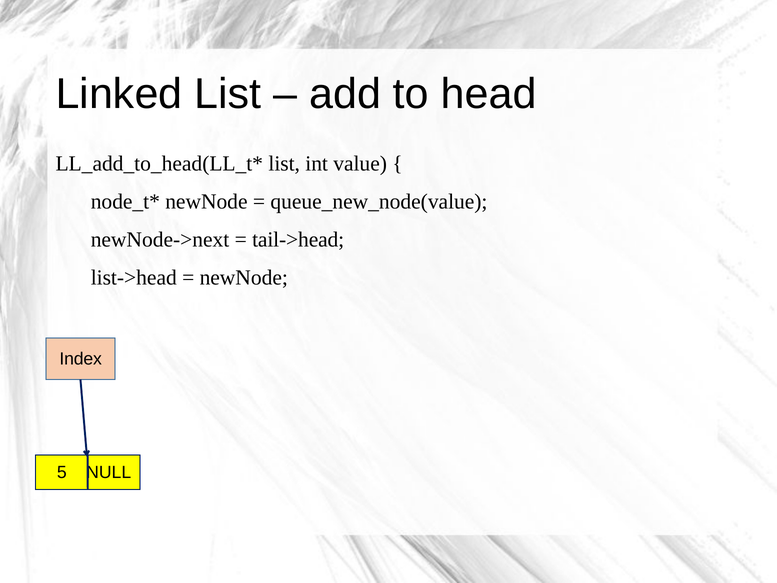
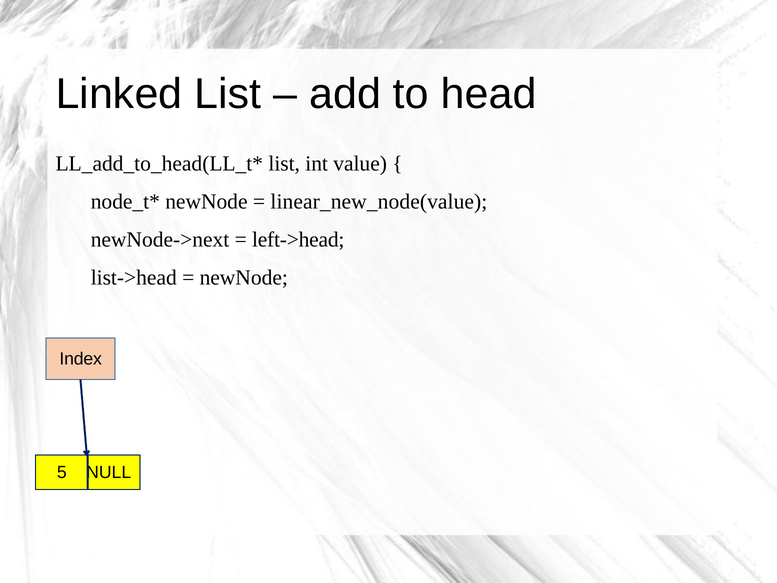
queue_new_node(value: queue_new_node(value -> linear_new_node(value (379, 201)
tail->head: tail->head -> left->head (298, 239)
